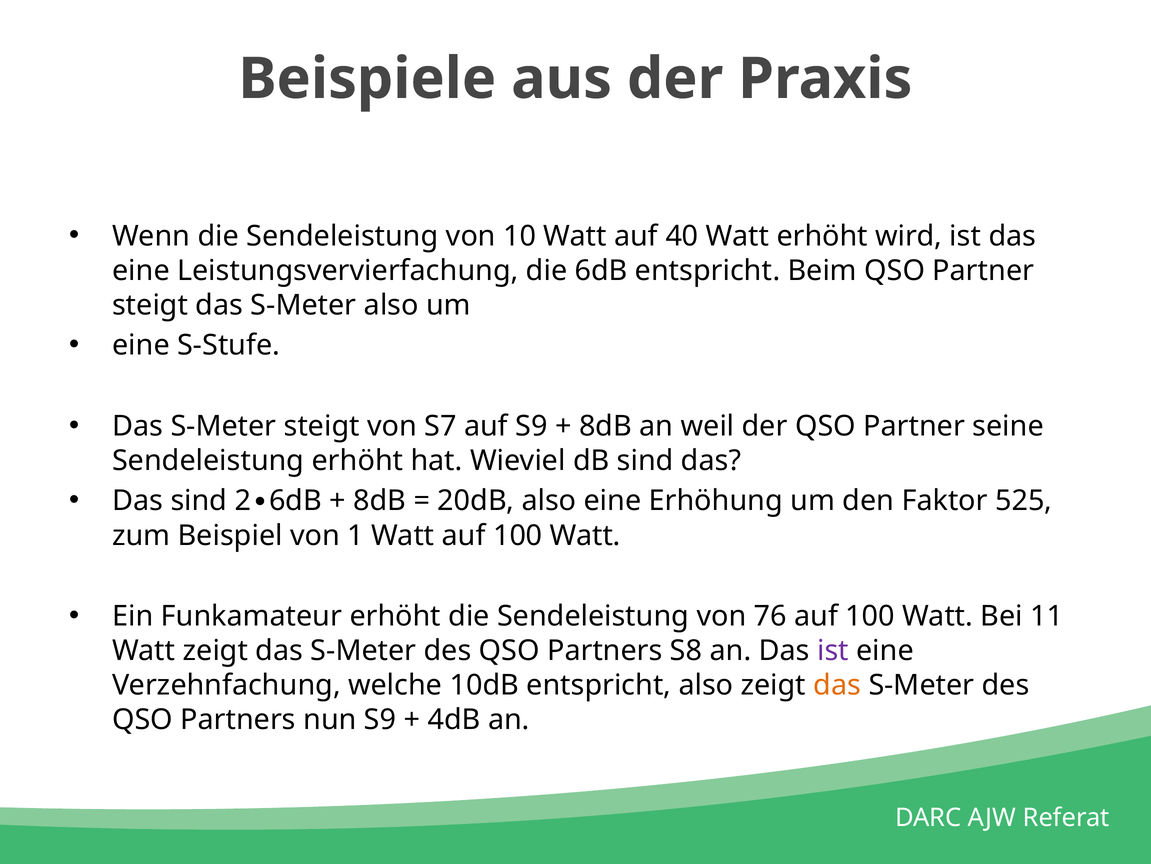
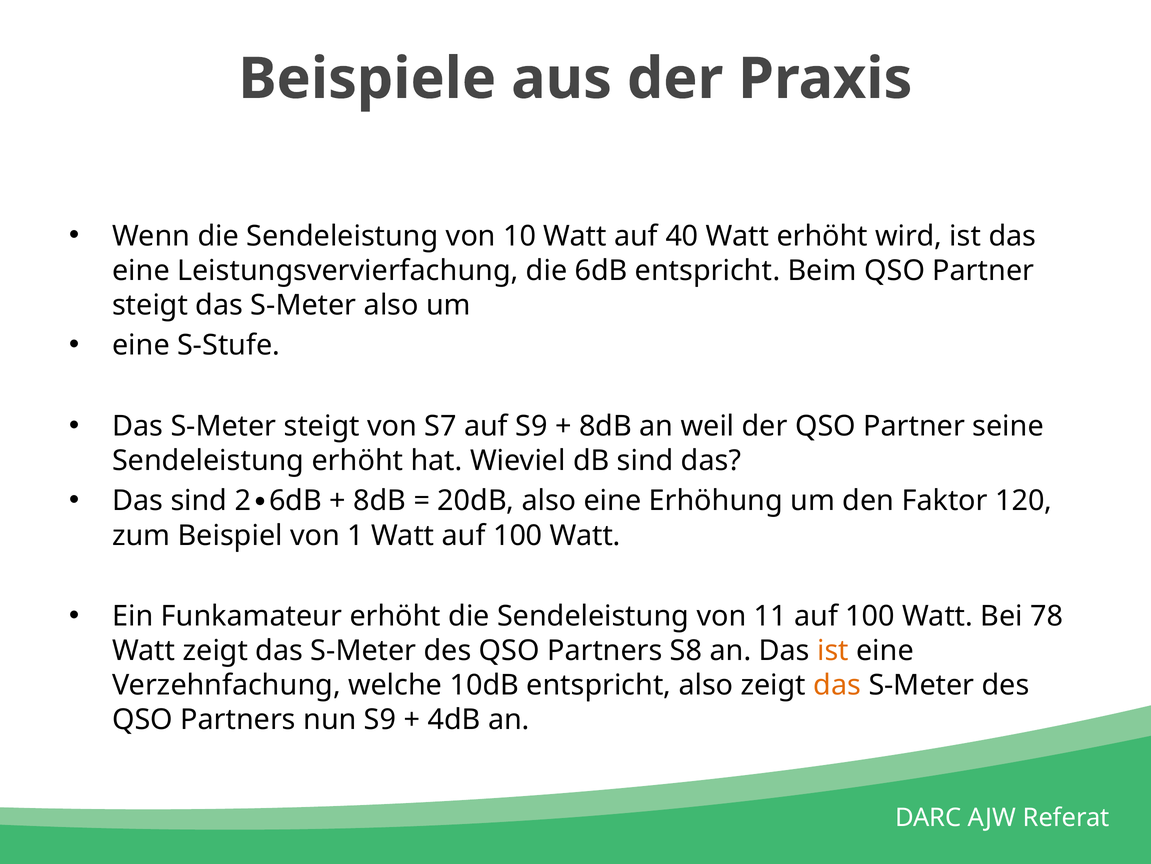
525: 525 -> 120 (1024, 501)
76: 76 -> 11 (770, 616)
11: 11 -> 78 (1047, 616)
ist colour: purple -> orange (833, 650)
